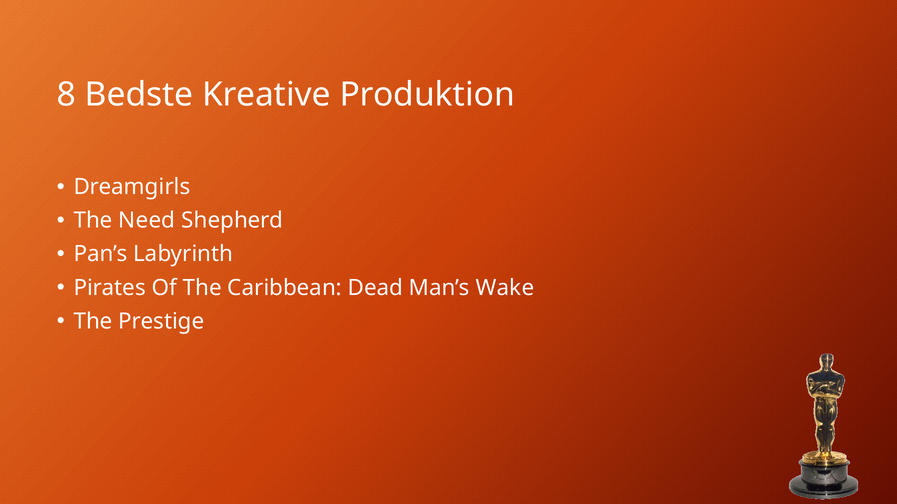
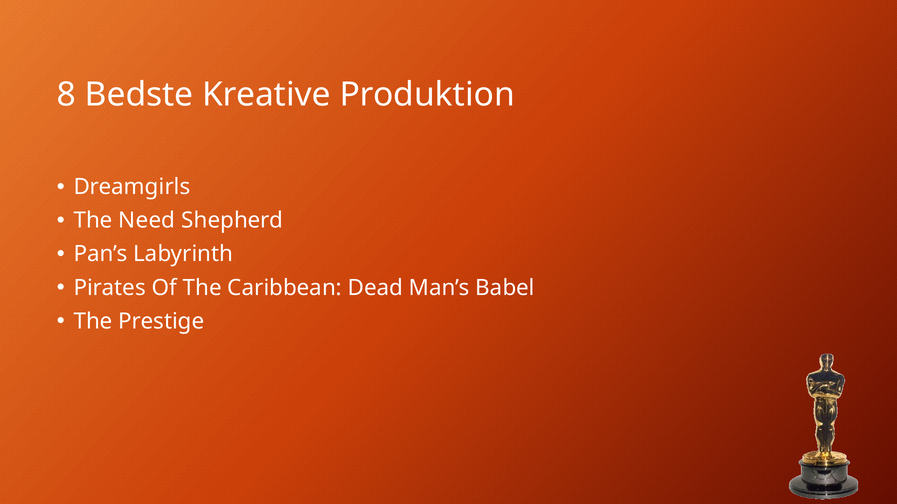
Wake: Wake -> Babel (505, 288)
